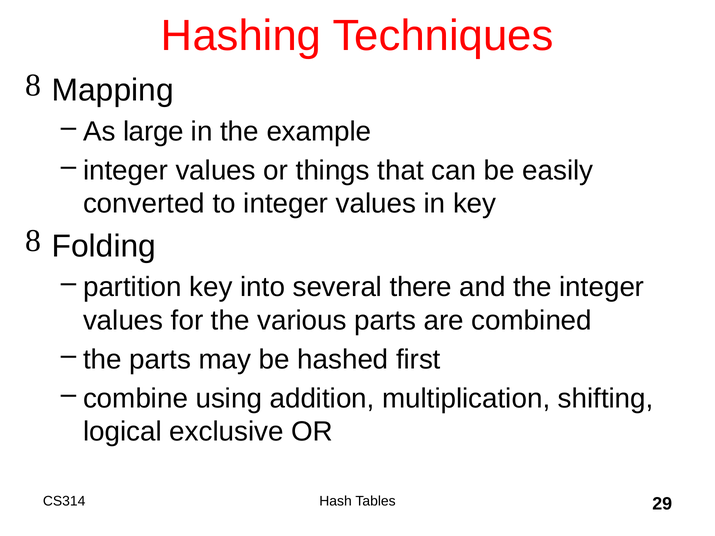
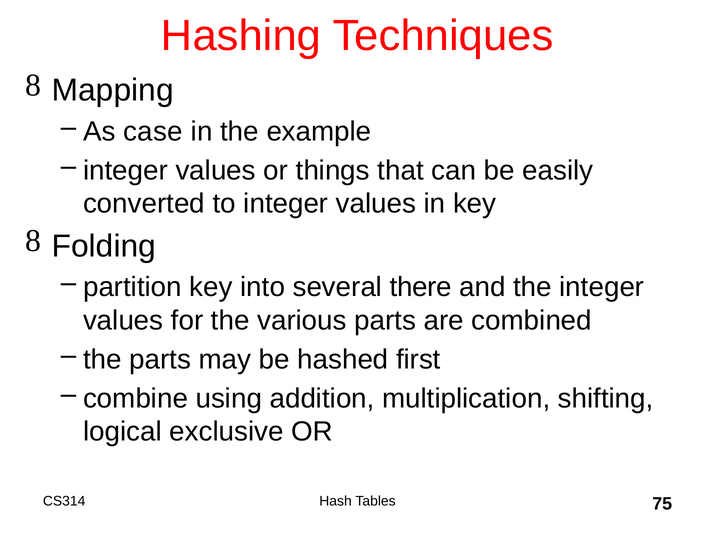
large: large -> case (153, 131)
29: 29 -> 75 (662, 504)
